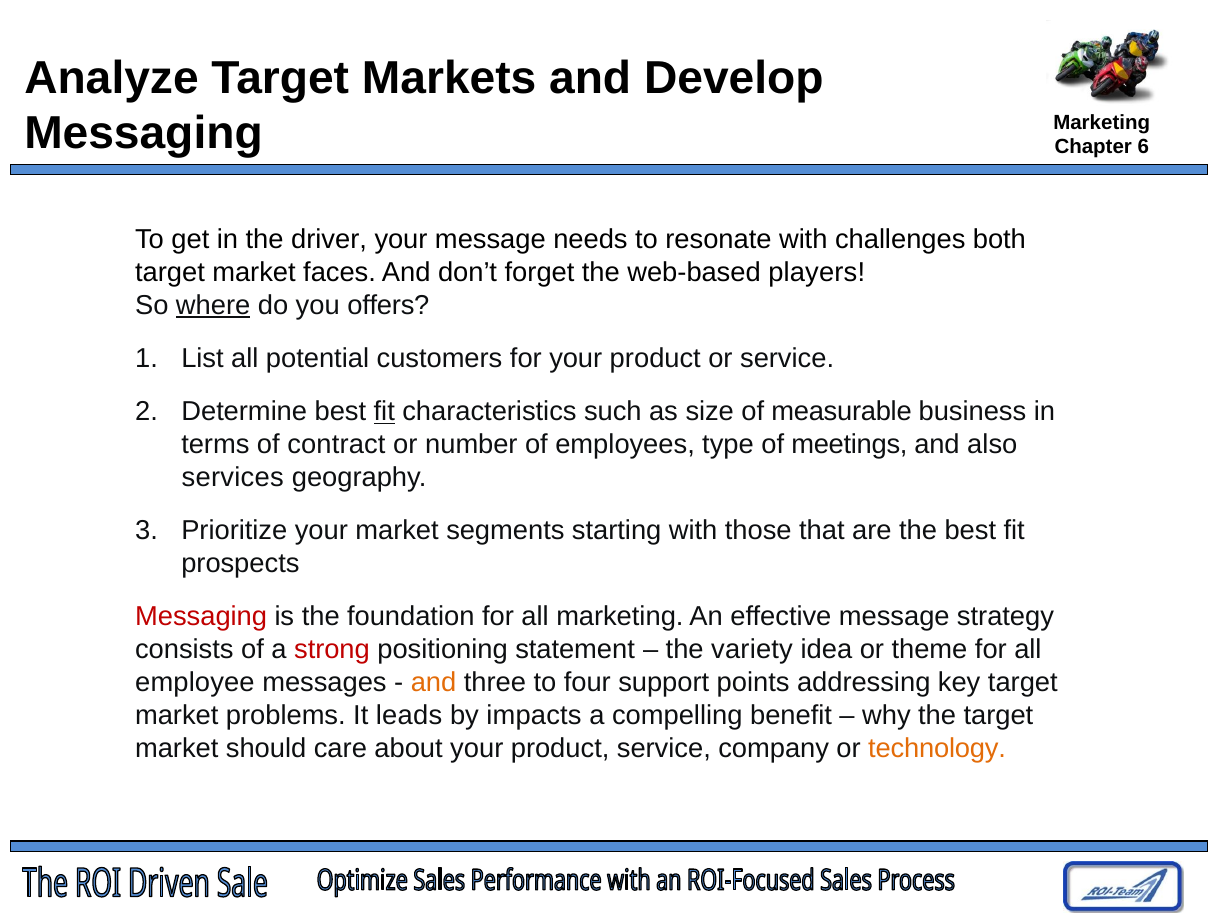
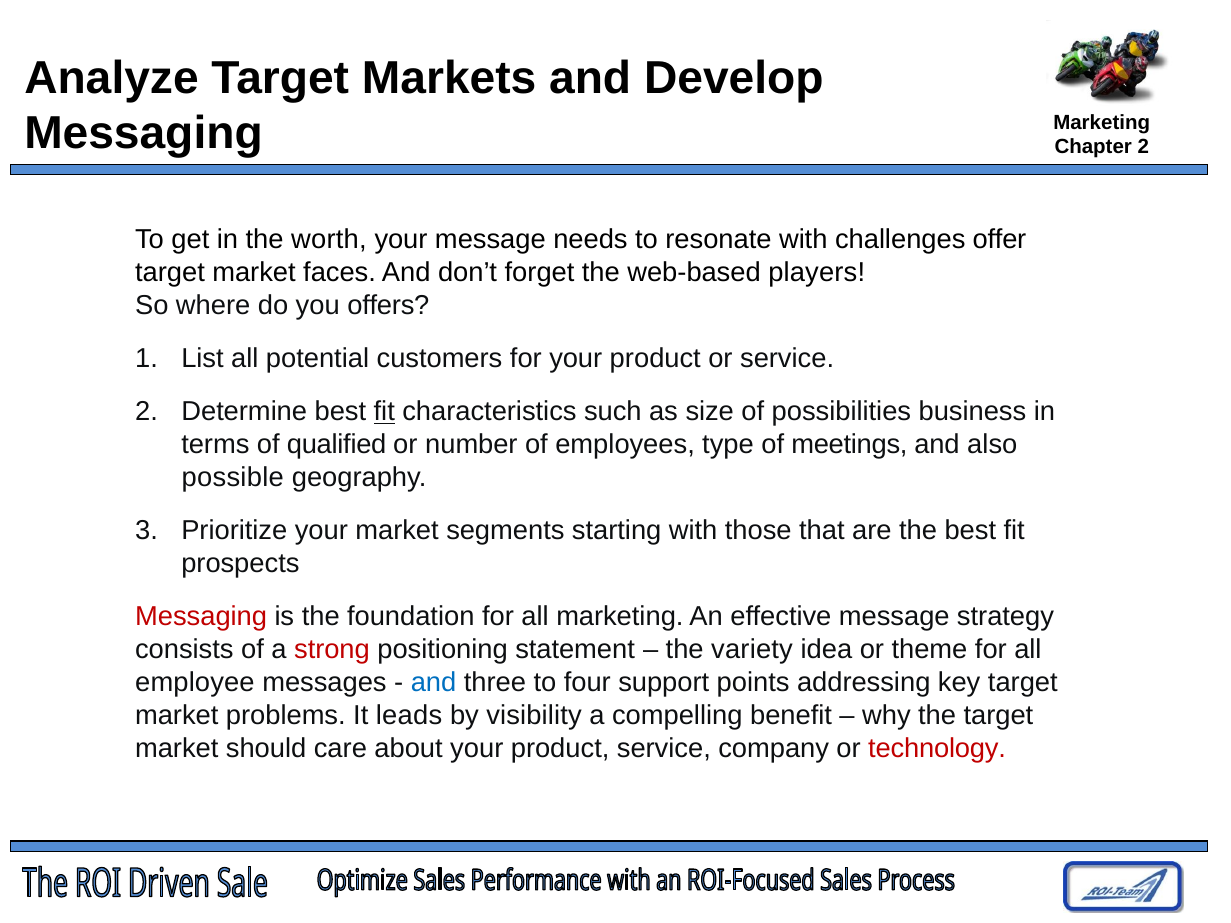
Chapter 6: 6 -> 2 (1143, 147)
driver: driver -> worth (329, 240)
both: both -> offer (1000, 240)
where underline: present -> none (213, 305)
measurable: measurable -> possibilities (841, 412)
contract: contract -> qualified (337, 445)
services: services -> possible (233, 478)
and colour: orange -> blue (434, 683)
impacts: impacts -> visibility (534, 715)
technology colour: orange -> red (937, 748)
